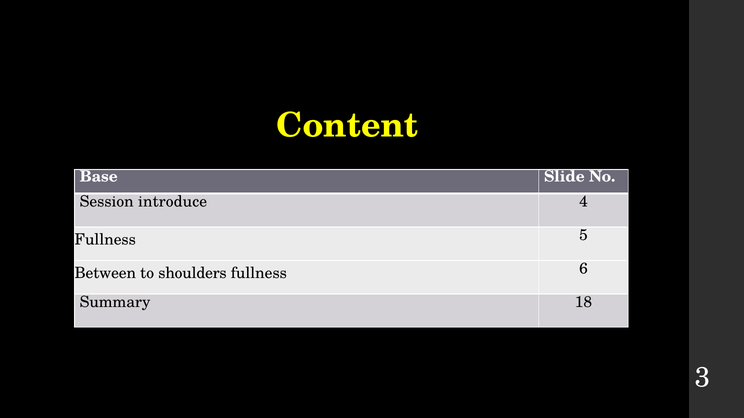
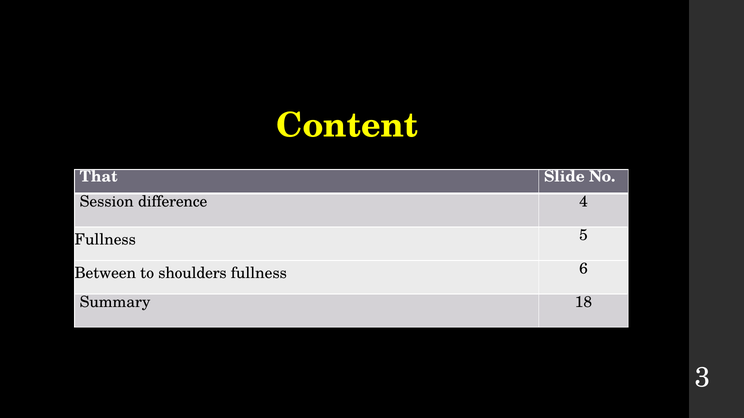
Base: Base -> That (99, 177)
introduce: introduce -> difference (173, 202)
